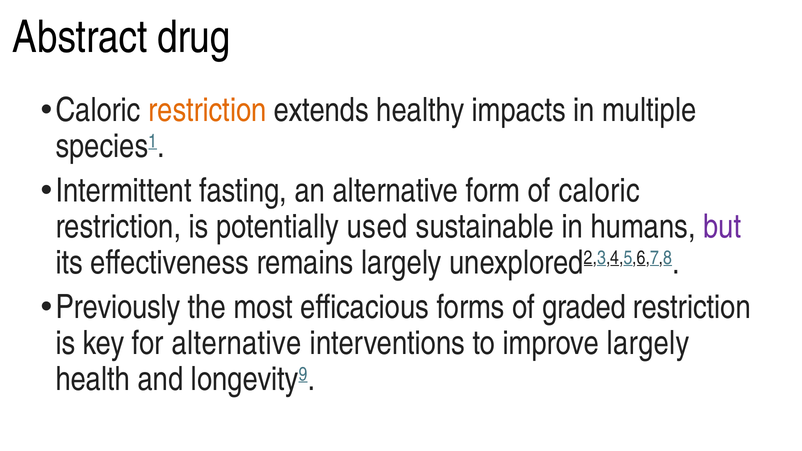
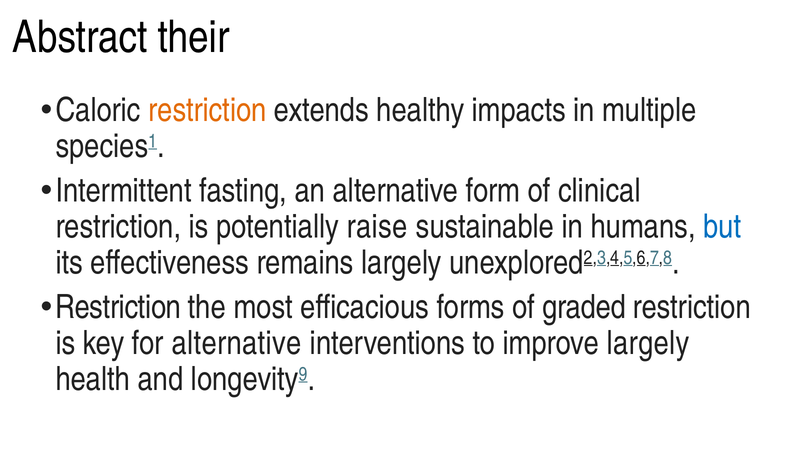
drug: drug -> their (194, 38)
of caloric: caloric -> clinical (599, 191)
used: used -> raise (377, 227)
but colour: purple -> blue (722, 227)
Previously: Previously -> Restriction (118, 307)
